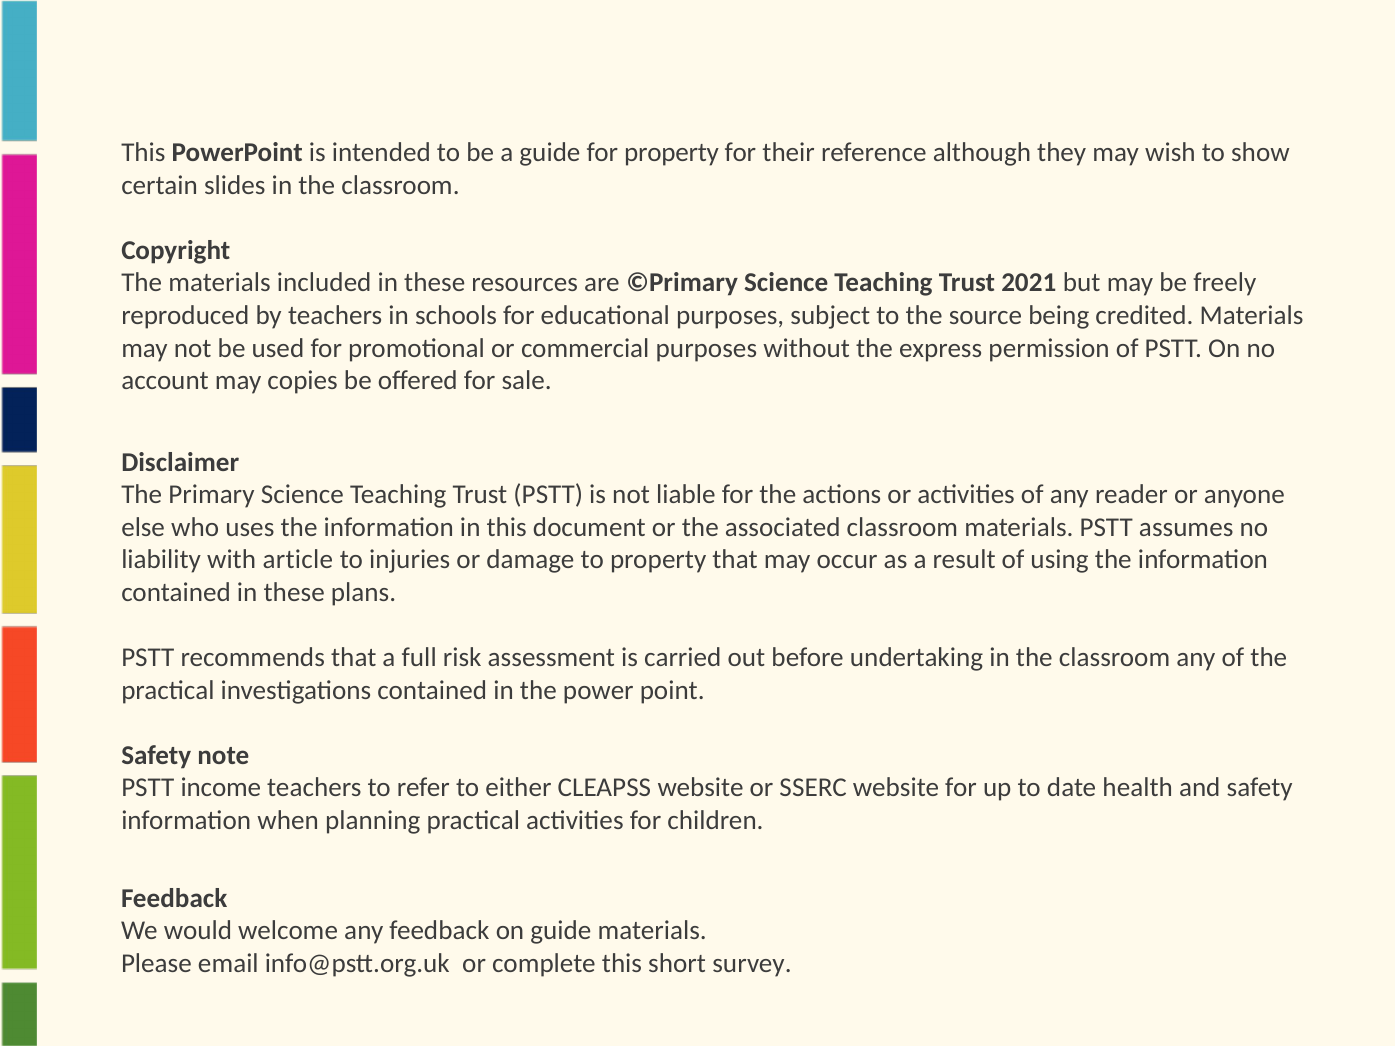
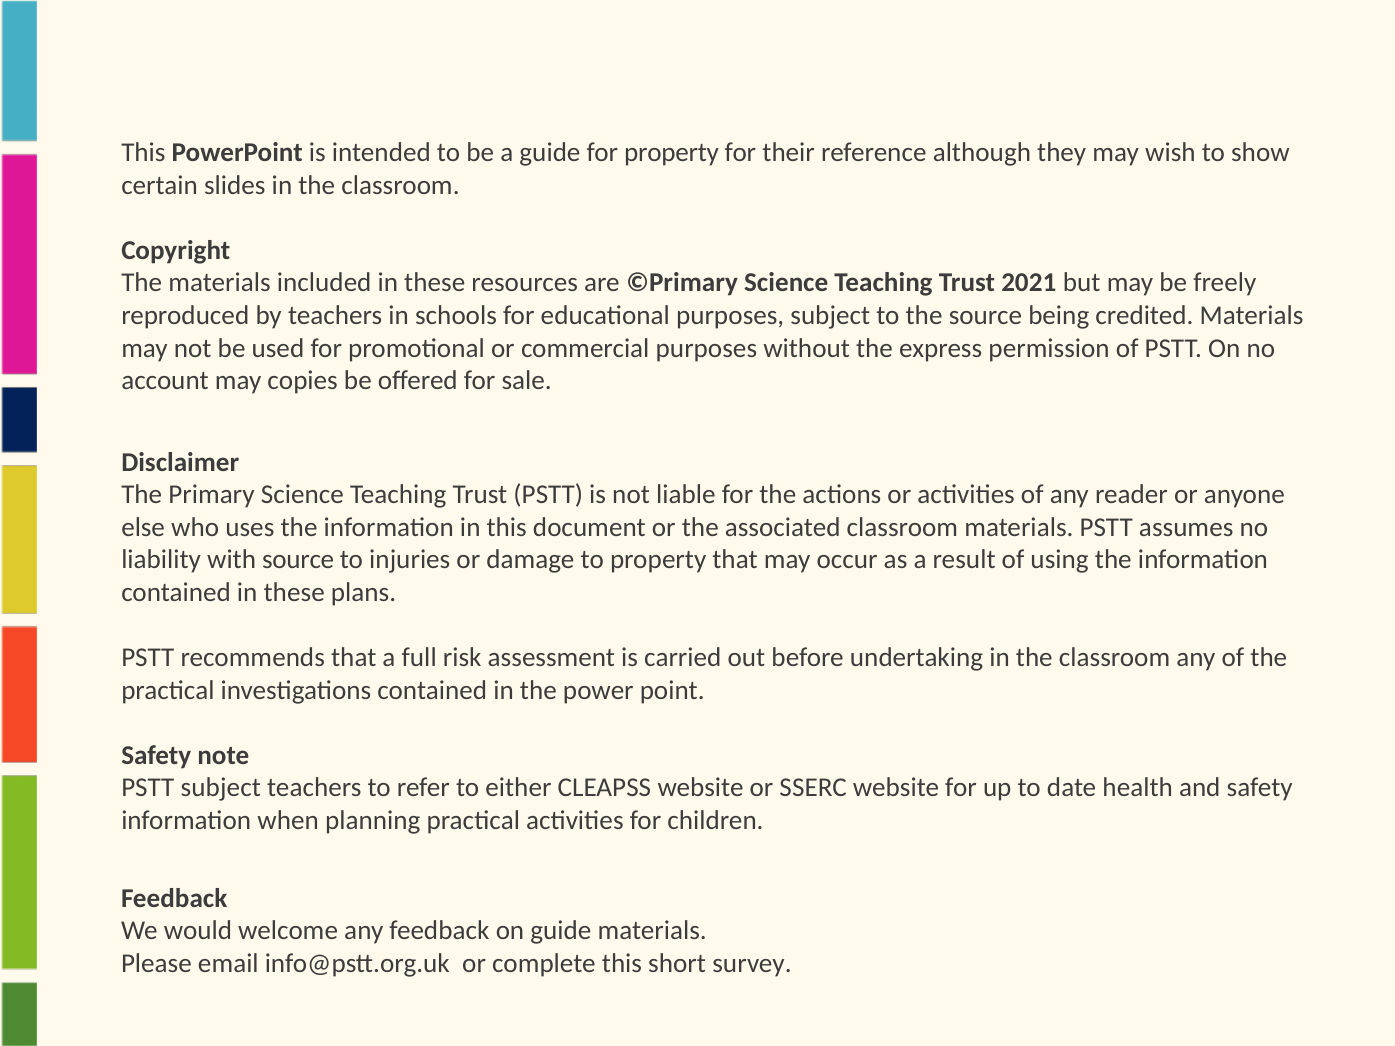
with article: article -> source (298, 560)
PSTT income: income -> subject (221, 788)
